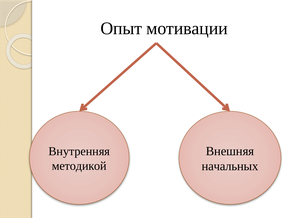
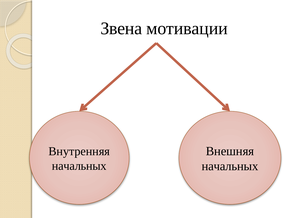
Опыт: Опыт -> Звена (121, 28)
методикой: методикой -> начальных (79, 166)
